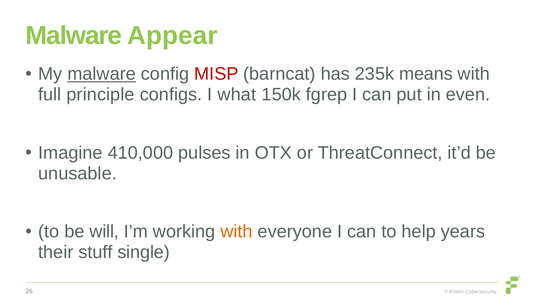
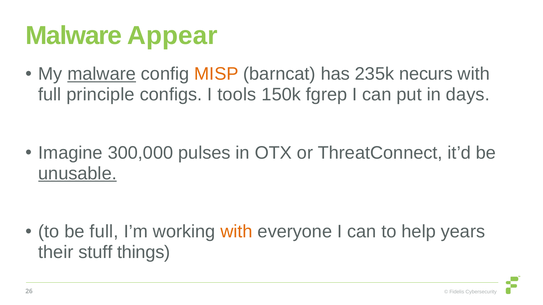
MISP colour: red -> orange (216, 74)
means: means -> necurs (426, 74)
what: what -> tools (237, 95)
even: even -> days (468, 95)
410,000: 410,000 -> 300,000 (140, 153)
unusable underline: none -> present (78, 174)
be will: will -> full (104, 232)
single: single -> things (144, 253)
